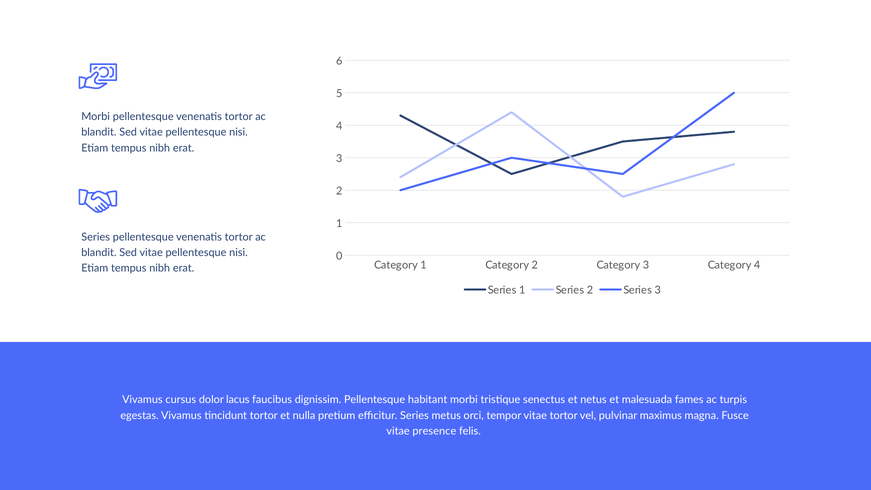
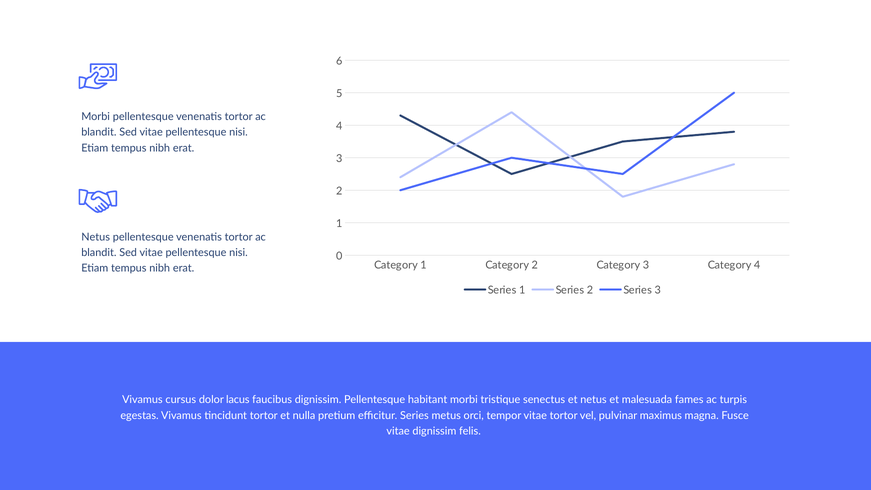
Series: Series -> Netus (96, 237)
vitae presence: presence -> dignissim (434, 431)
